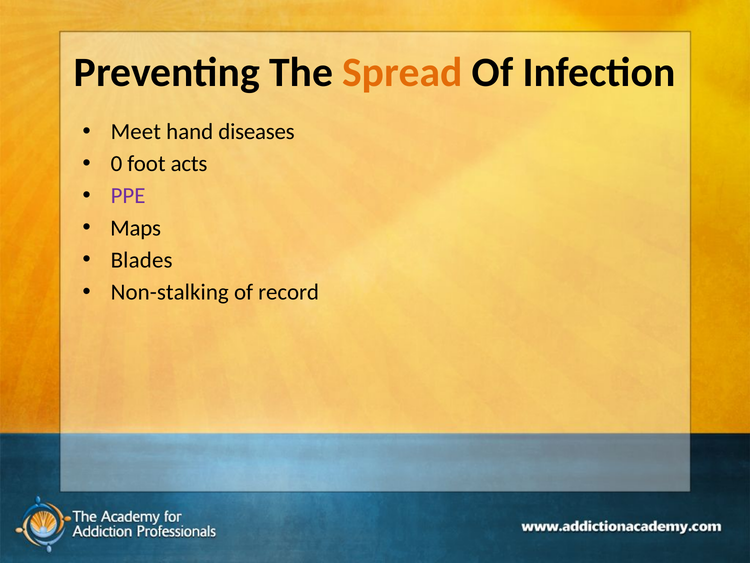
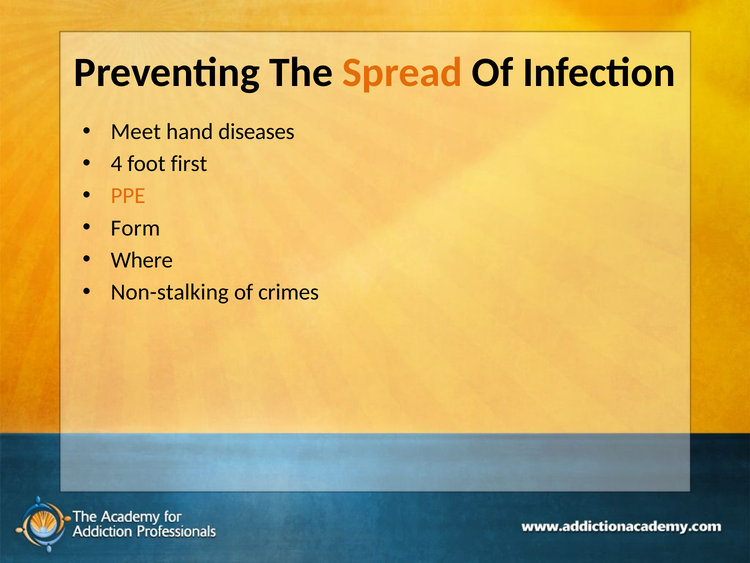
0: 0 -> 4 (116, 164)
acts: acts -> first (189, 164)
PPE colour: purple -> orange (128, 196)
Maps: Maps -> Form (135, 228)
Blades: Blades -> Where (142, 260)
record: record -> crimes (289, 292)
